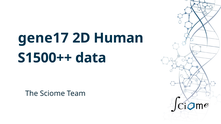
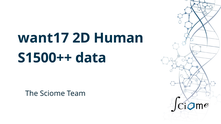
gene17: gene17 -> want17 (43, 38)
